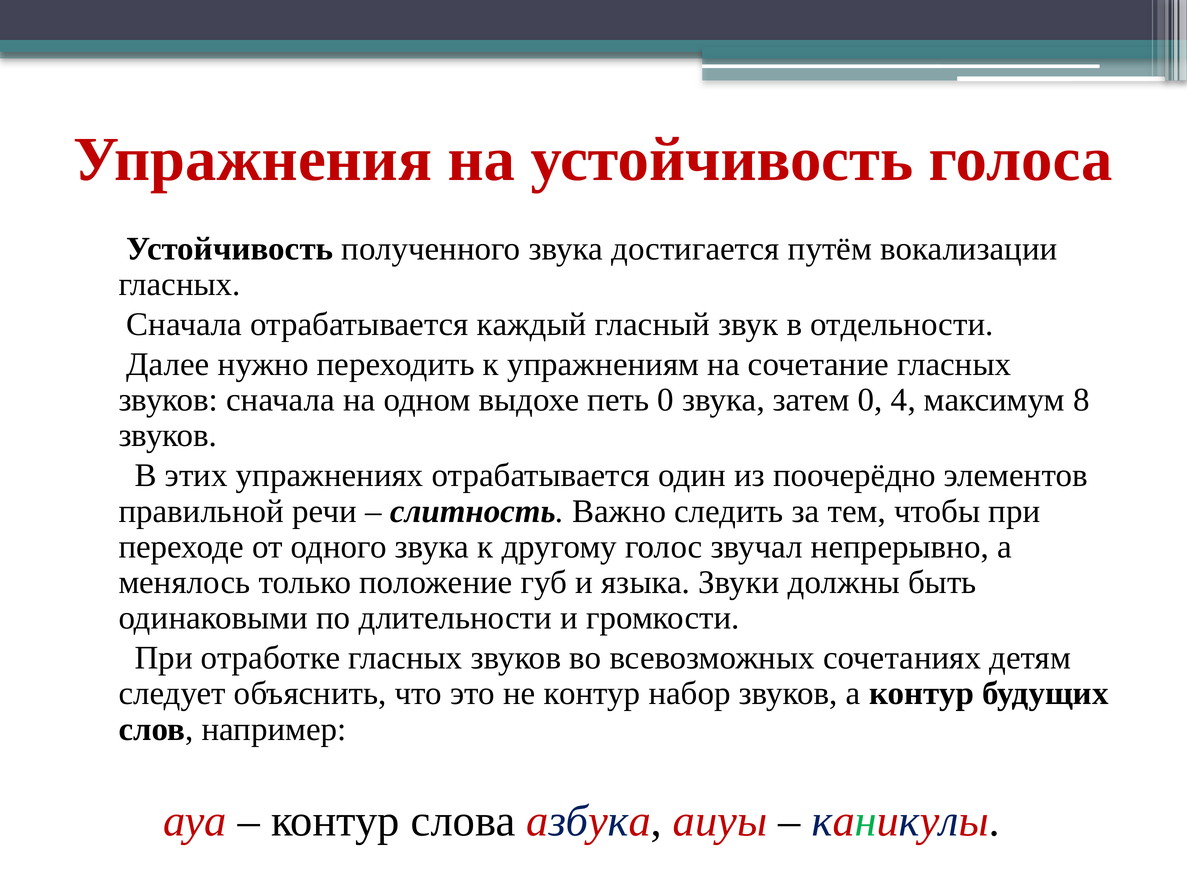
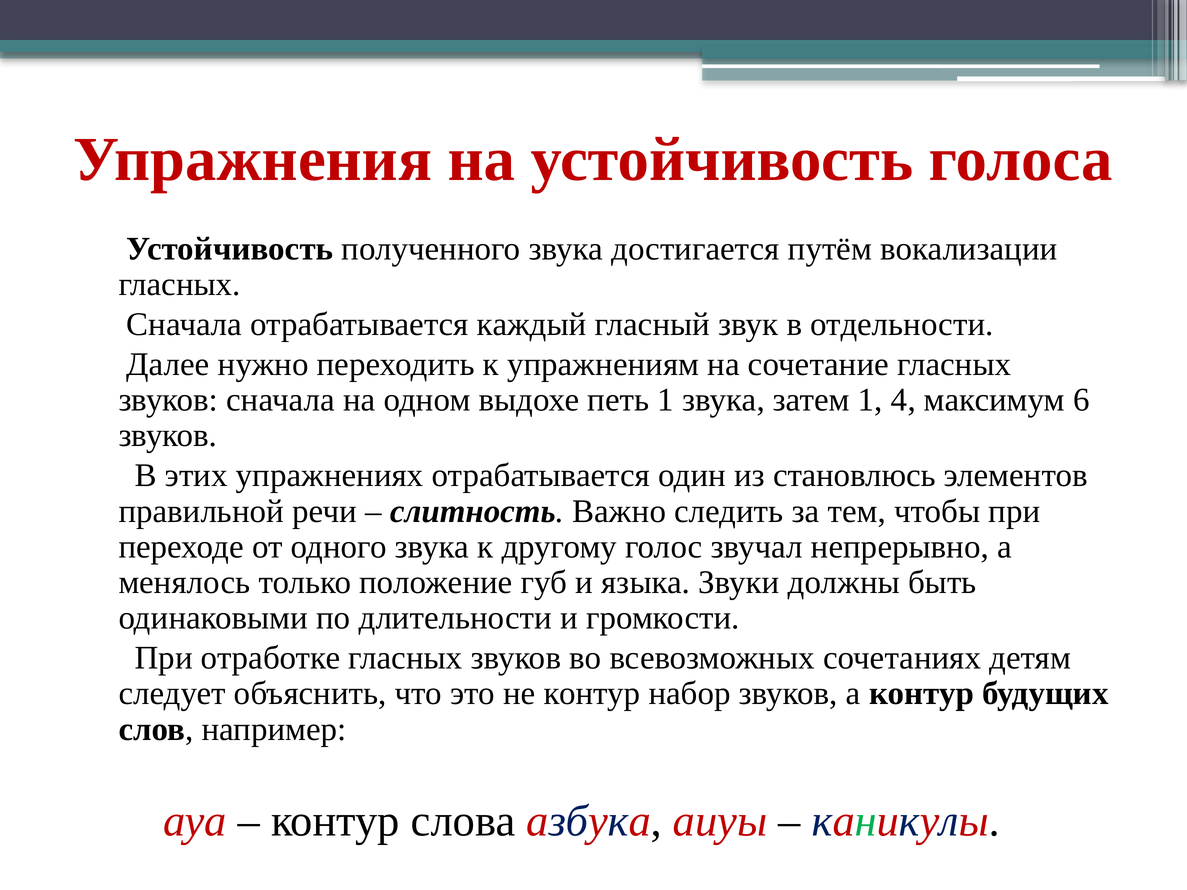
петь 0: 0 -> 1 (666, 400)
затем 0: 0 -> 1 (870, 400)
8: 8 -> 6 (1081, 400)
поочерёдно: поочерёдно -> становлюсь (854, 476)
